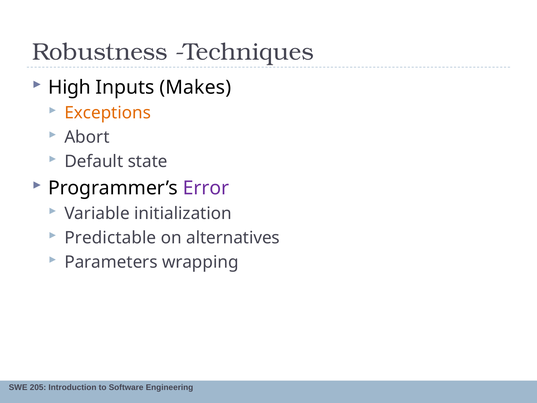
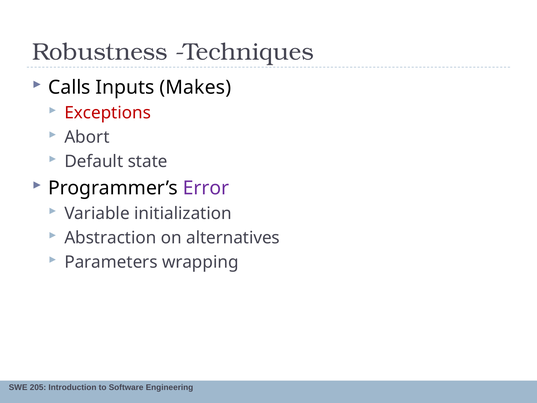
High: High -> Calls (69, 87)
Exceptions colour: orange -> red (108, 113)
Predictable: Predictable -> Abstraction (110, 238)
